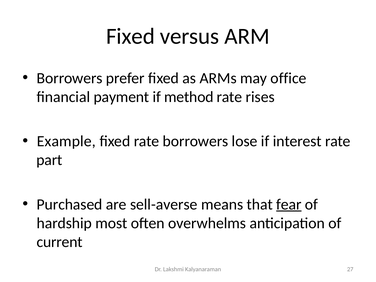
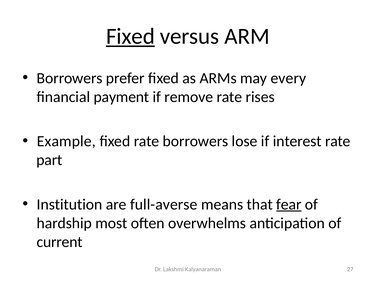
Fixed underline: none -> present (130, 36)
office: office -> every (288, 78)
method: method -> remove (189, 97)
Purchased: Purchased -> Institution (70, 204)
sell-averse: sell-averse -> full-averse (164, 204)
